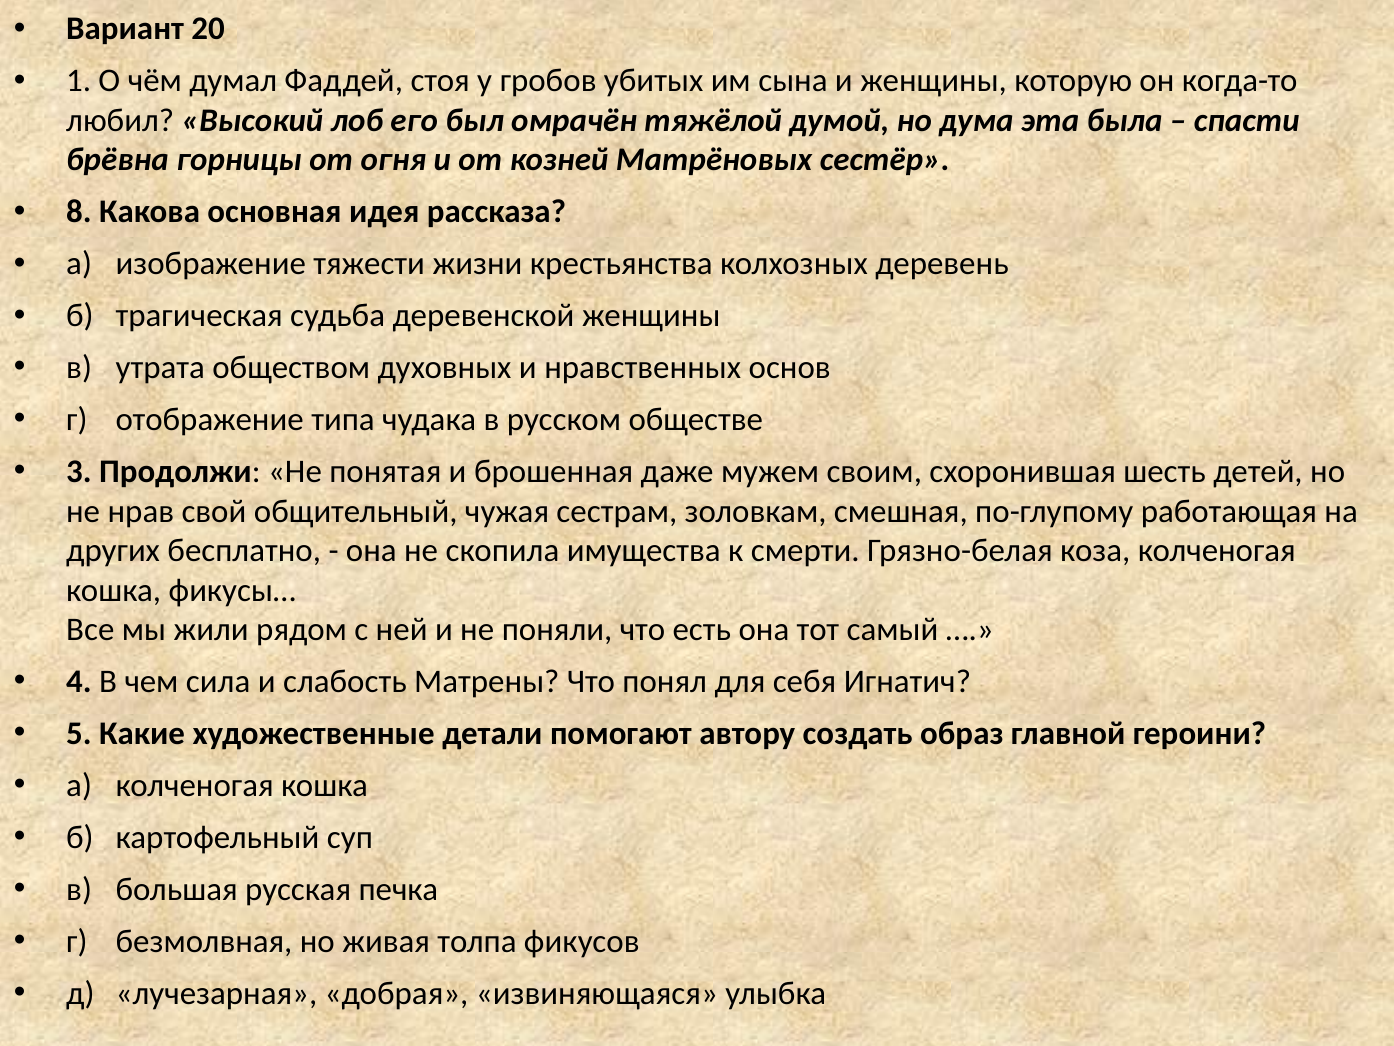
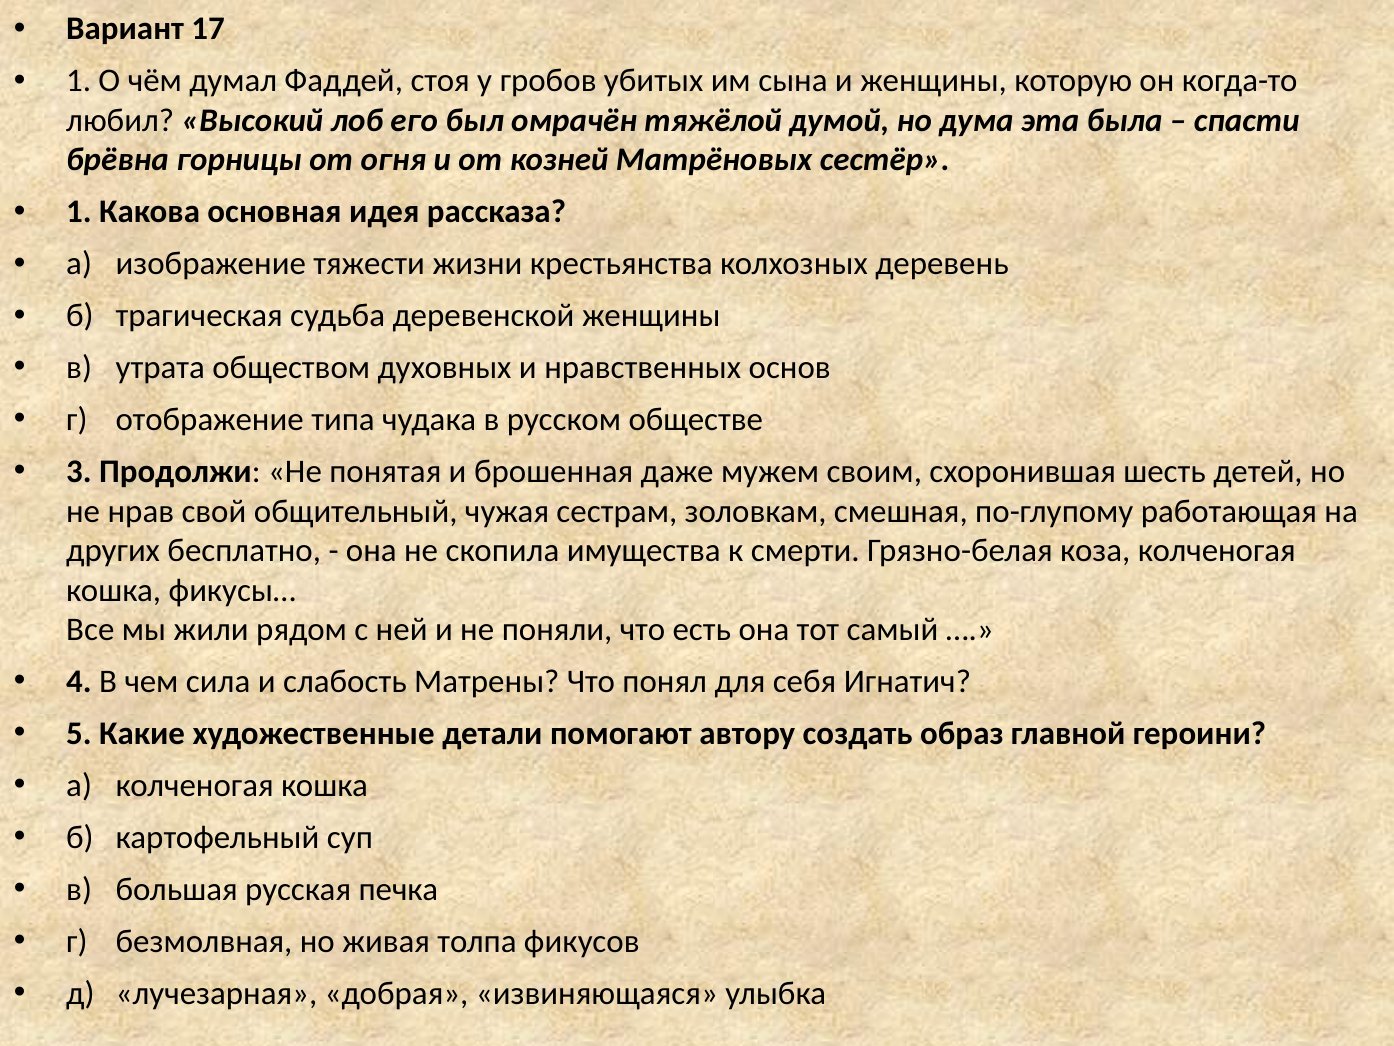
20: 20 -> 17 (208, 29)
8: 8 -> 1 (79, 212)
